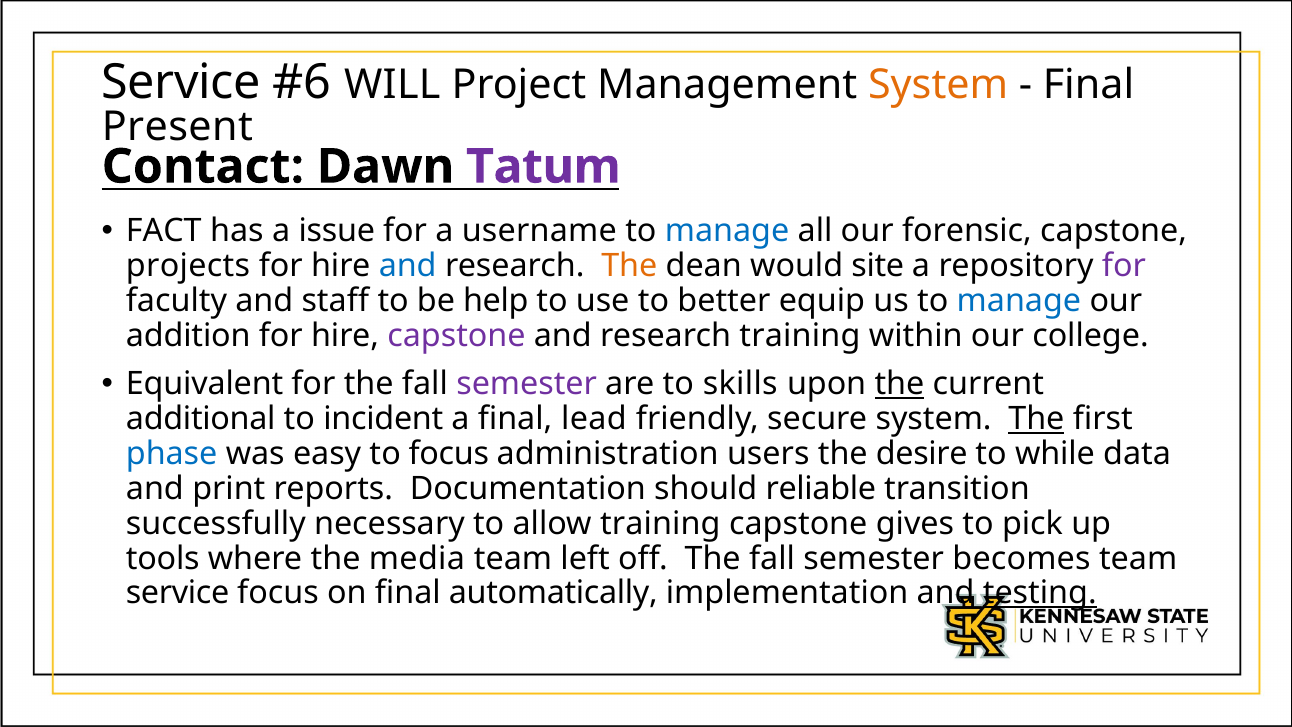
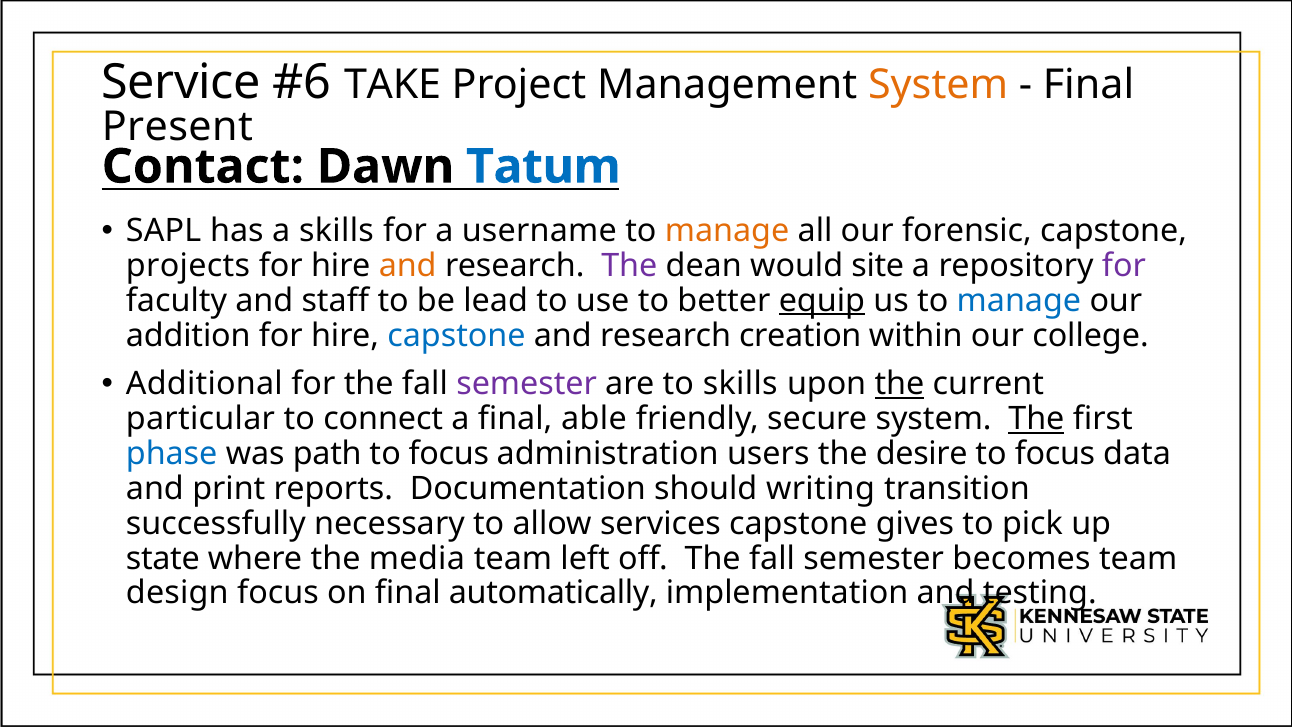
WILL: WILL -> TAKE (393, 85)
Tatum colour: purple -> blue (543, 167)
FACT: FACT -> SAPL (164, 231)
a issue: issue -> skills (336, 231)
manage colour: blue -> orange (727, 231)
and colour: blue -> orange (408, 266)
The colour: orange -> purple (629, 266)
help: help -> lead (496, 300)
equip underline: none -> present (822, 300)
capstone colour: purple -> blue (456, 335)
research training: training -> creation (800, 335)
Equivalent: Equivalent -> Additional (204, 384)
additional: additional -> particular (200, 419)
incident: incident -> connect (383, 419)
lead: lead -> able (594, 419)
easy: easy -> path (327, 453)
while: while -> focus (1055, 453)
reliable: reliable -> writing (820, 488)
allow training: training -> services (660, 523)
tools: tools -> state (163, 558)
service: service -> design (177, 593)
testing underline: present -> none (1040, 593)
